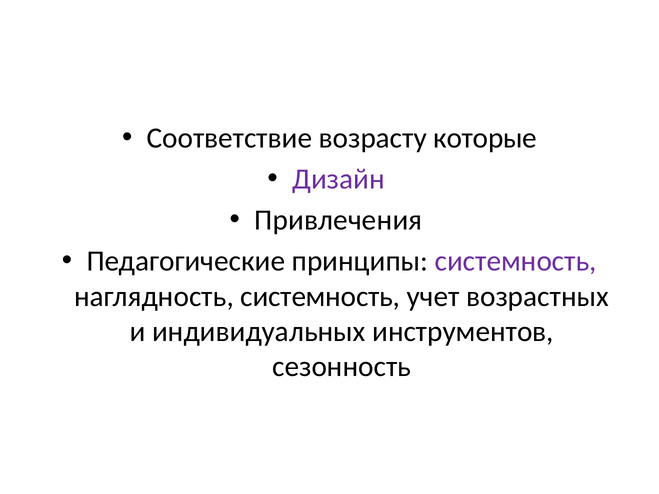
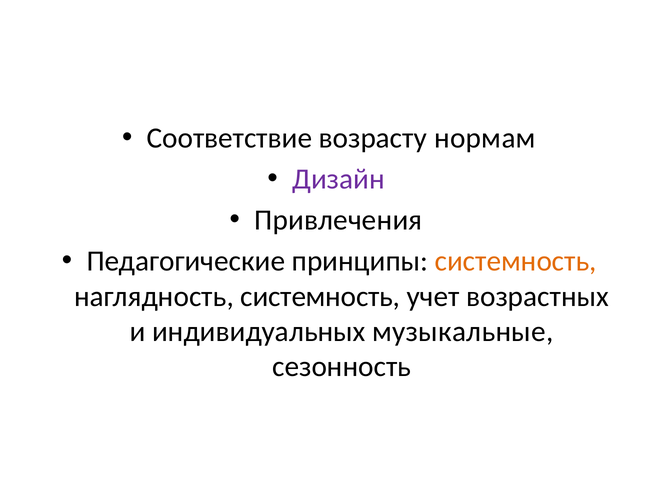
которые: которые -> нормам (485, 138)
системность colour: purple -> orange (516, 261)
инструментов: инструментов -> музыкальные (463, 332)
